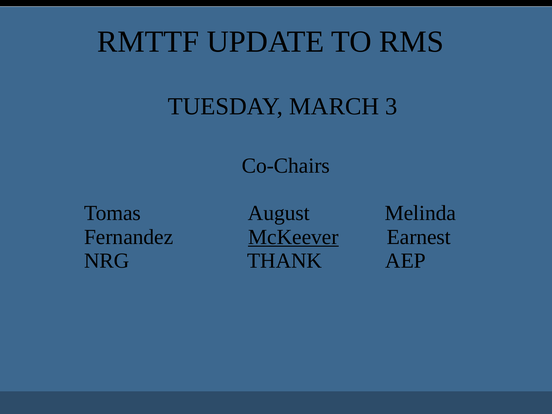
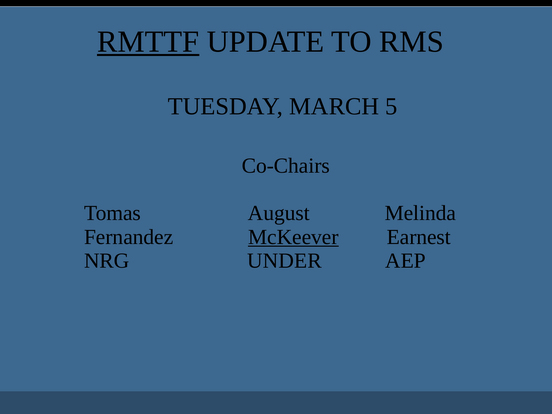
RMTTF underline: none -> present (148, 42)
3: 3 -> 5 (391, 106)
THANK: THANK -> UNDER (285, 261)
